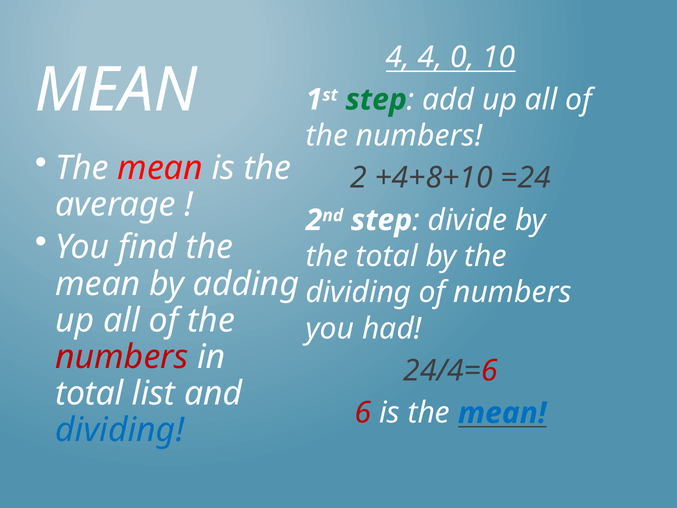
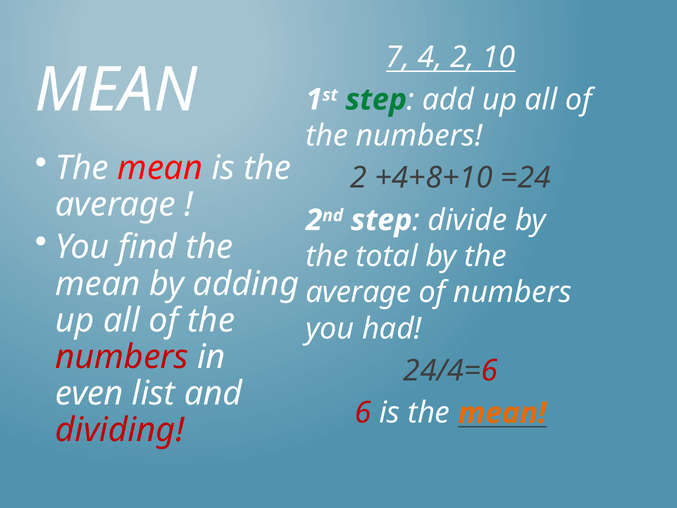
4: 4 -> 7 (398, 57)
4 0: 0 -> 2 (462, 57)
dividing: dividing -> average (359, 292)
total: total -> even (89, 393)
mean colour: blue -> orange (502, 413)
dividing colour: blue -> red (120, 430)
